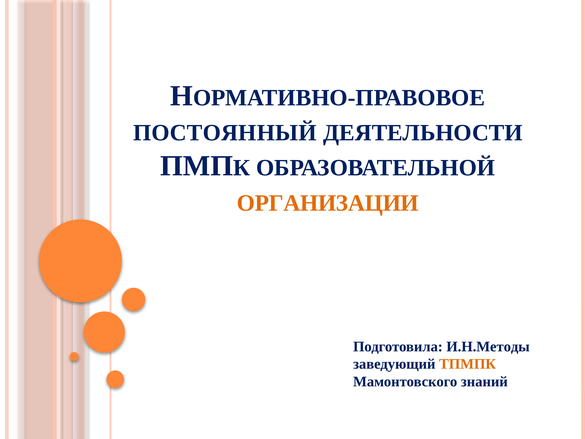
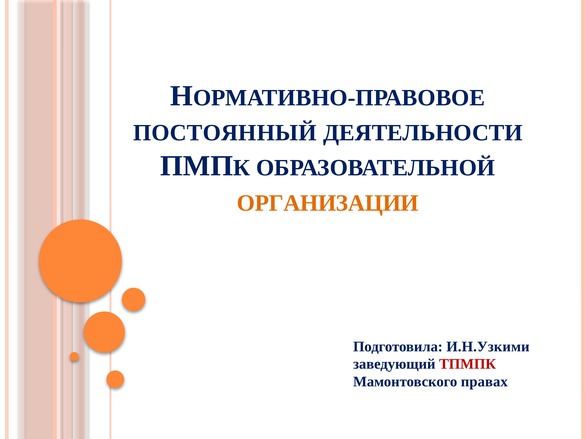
И.Н.Методы: И.Н.Методы -> И.Н.Узкими (488, 346)
ТПМПК colour: orange -> red (468, 364)
знаний: знаний -> правах (484, 381)
